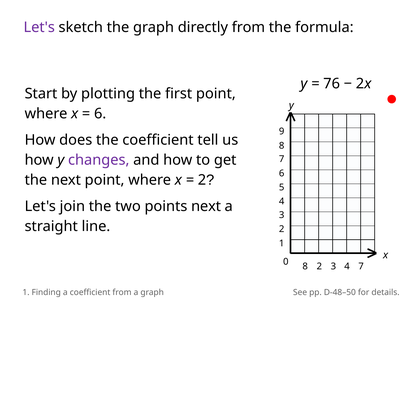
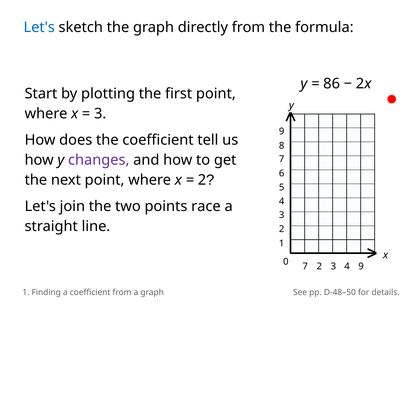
Let's colour: purple -> blue (39, 27)
76: 76 -> 86 (332, 84)
6: 6 -> 3 (100, 114)
points next: next -> race (206, 206)
0 8: 8 -> 7 (305, 266)
4 7: 7 -> 9 (361, 266)
